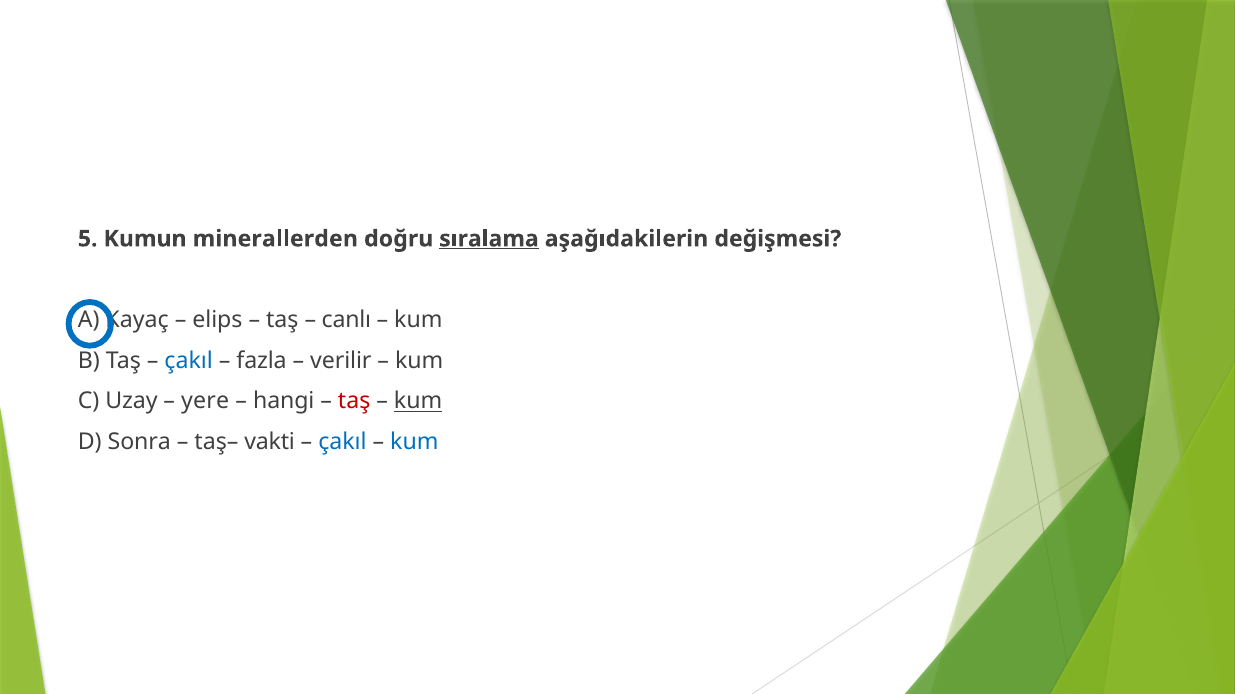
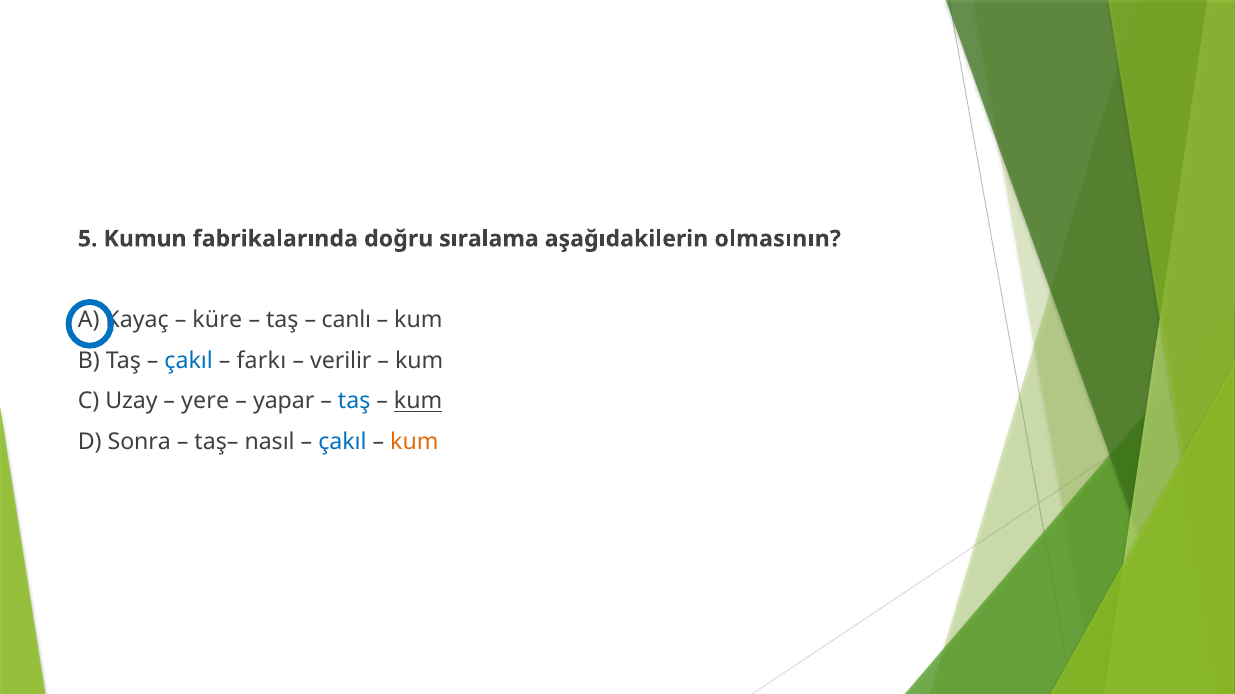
minerallerden: minerallerden -> fabrikalarında (275, 239)
sıralama underline: present -> none (489, 239)
değişmesi: değişmesi -> olmasının (778, 239)
elips: elips -> küre (217, 320)
fazla: fazla -> farkı (261, 361)
hangi: hangi -> yapar (284, 402)
taş colour: red -> blue (354, 402)
vakti: vakti -> nasıl (270, 442)
kum colour: blue -> orange (414, 442)
